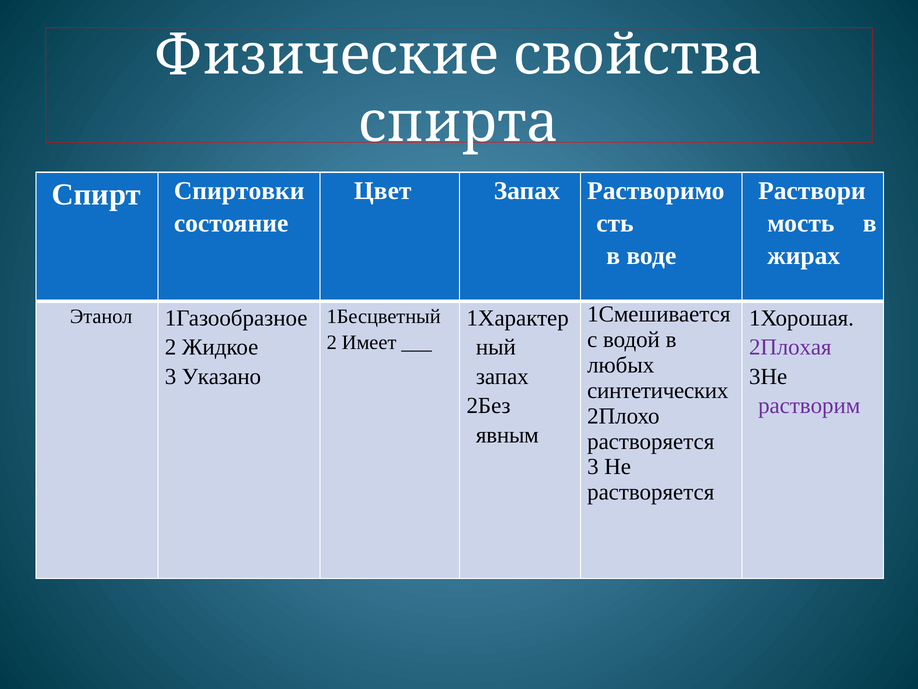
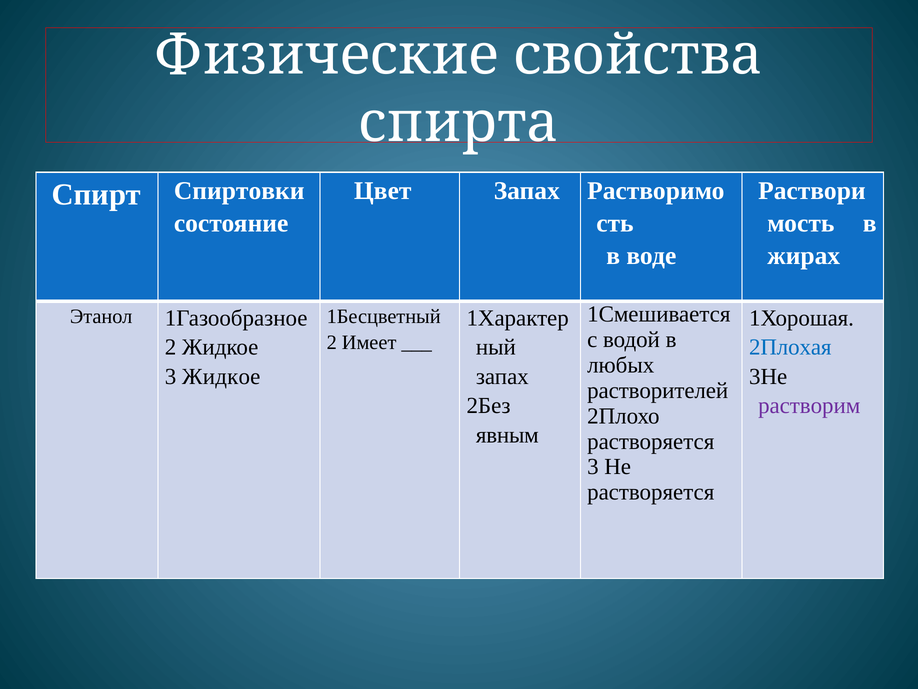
2Плохая colour: purple -> blue (790, 347)
3 Указано: Указано -> Жидкое (221, 376)
синтетических: синтетических -> растворителей (658, 390)
